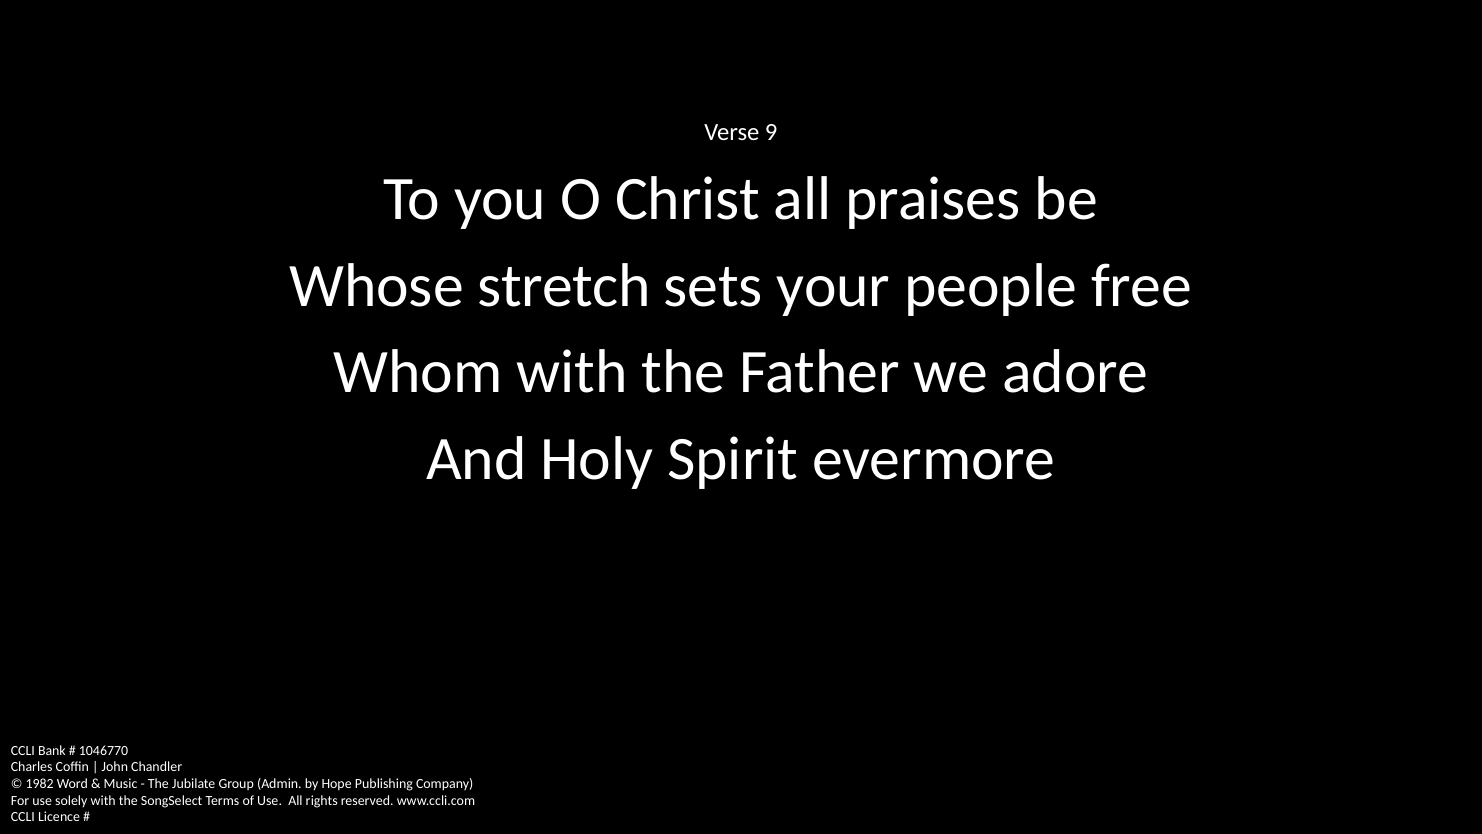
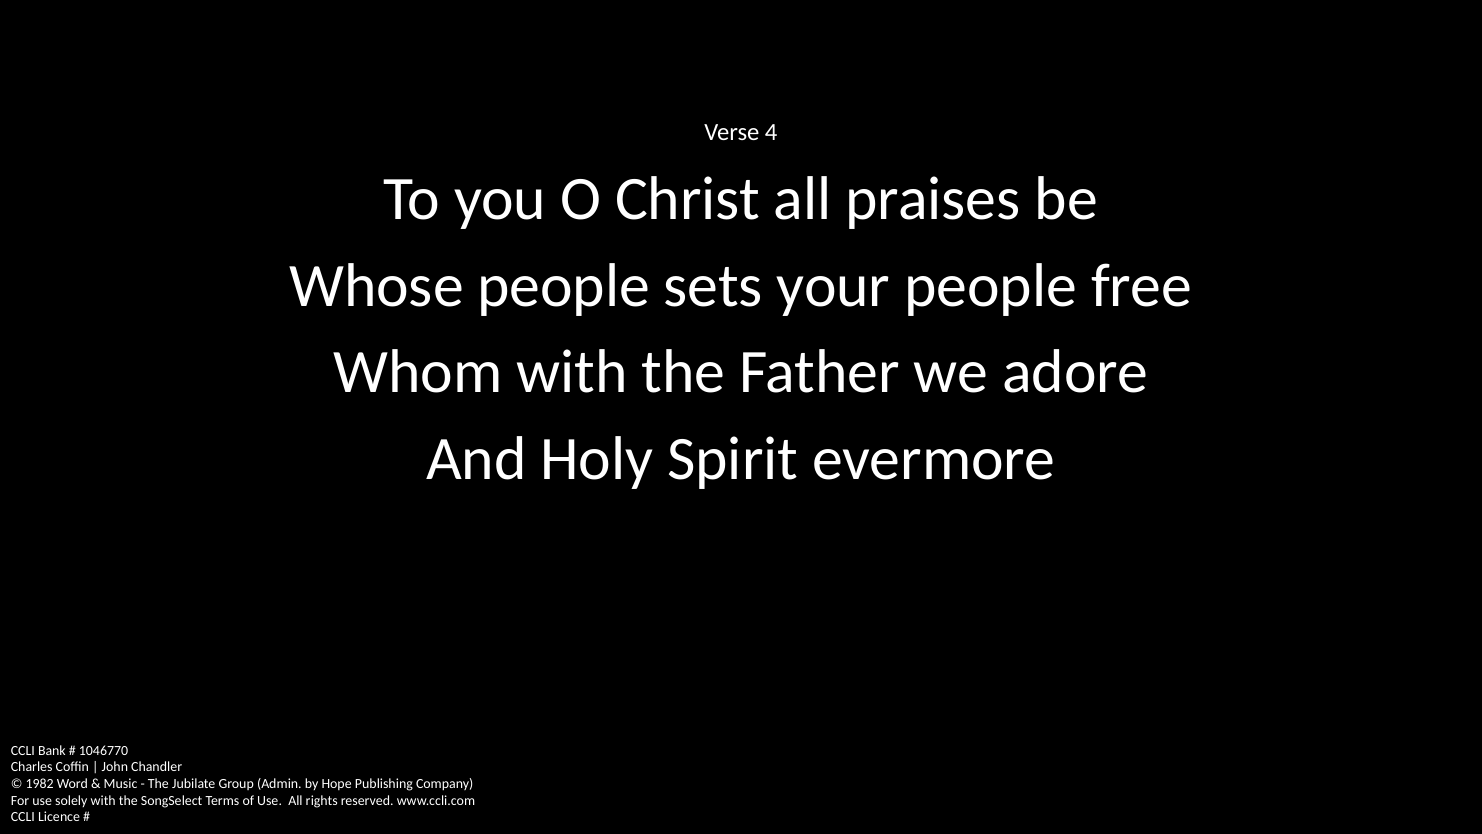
9: 9 -> 4 (771, 132)
Whose stretch: stretch -> people (564, 286)
